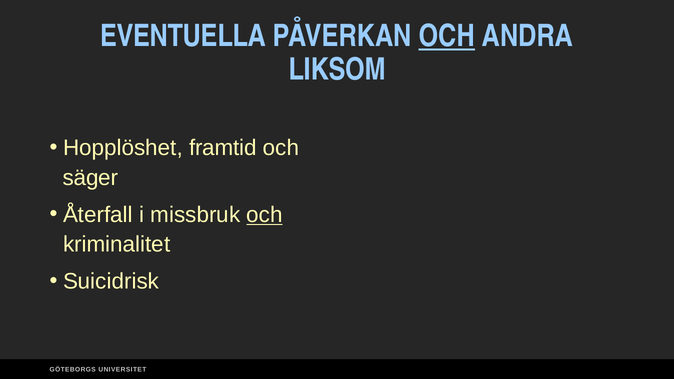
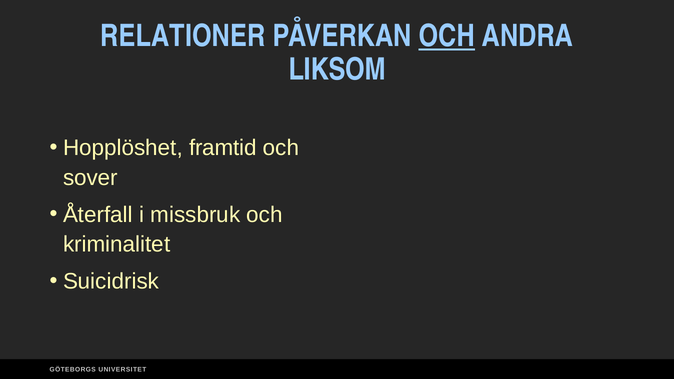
EVENTUELLA: EVENTUELLA -> RELATIONER (183, 36)
säger: säger -> sover (90, 178)
och underline: present -> none (265, 215)
